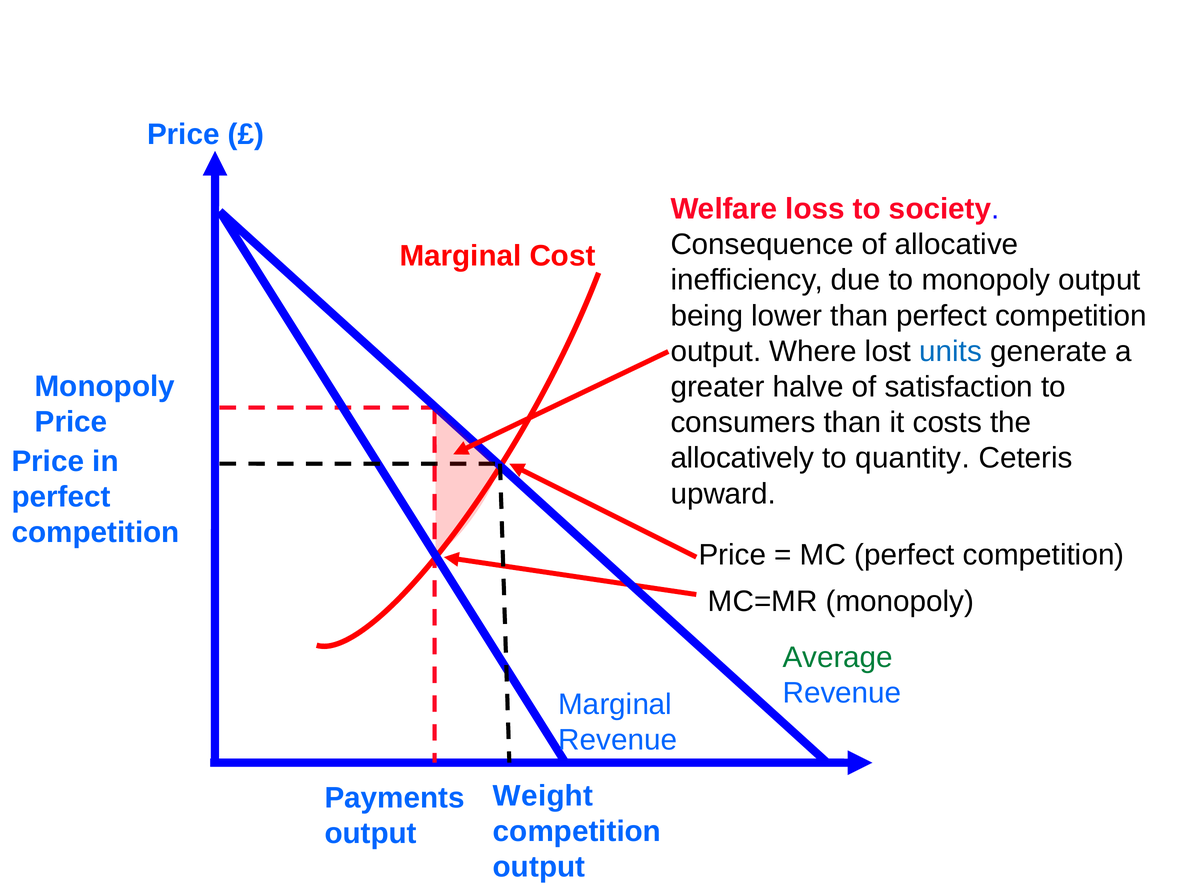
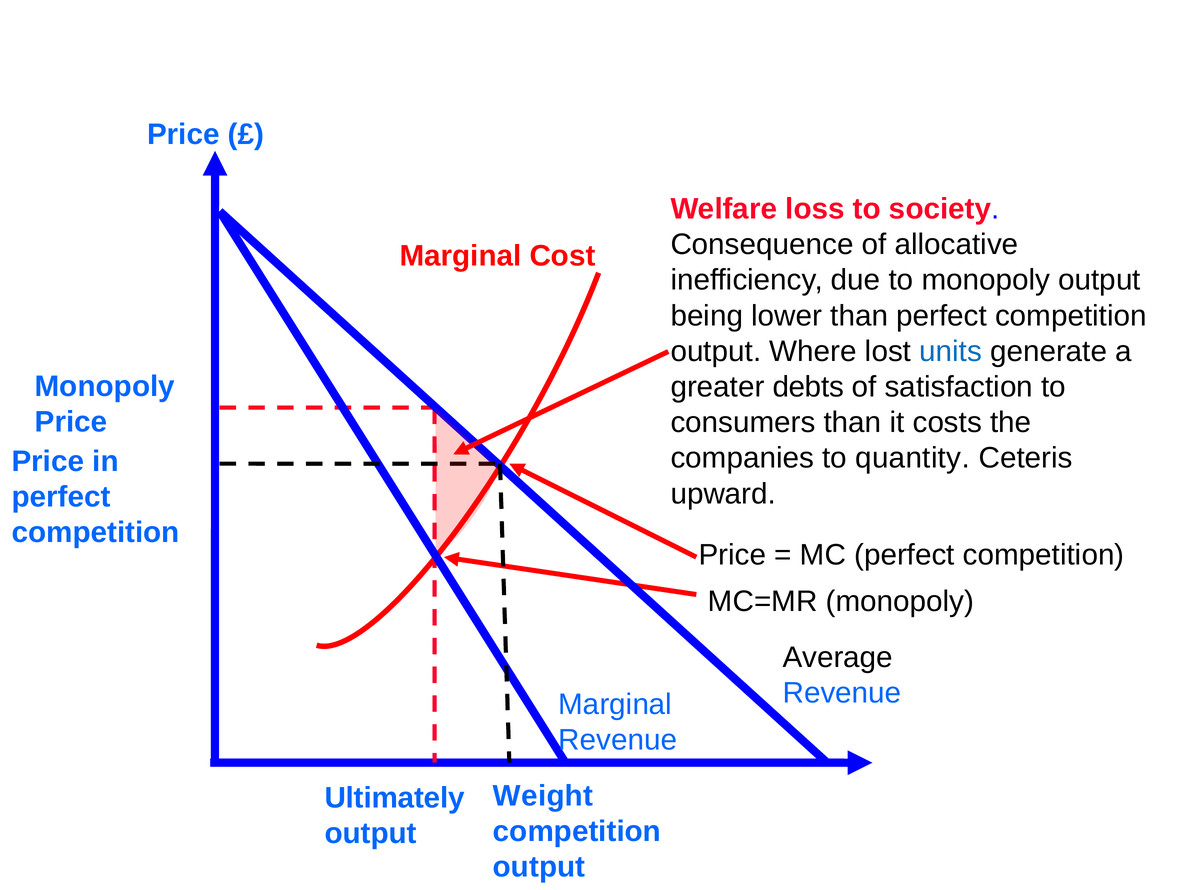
halve: halve -> debts (808, 387)
allocatively: allocatively -> companies (742, 458)
Average colour: green -> black (838, 658)
Payments: Payments -> Ultimately (395, 798)
